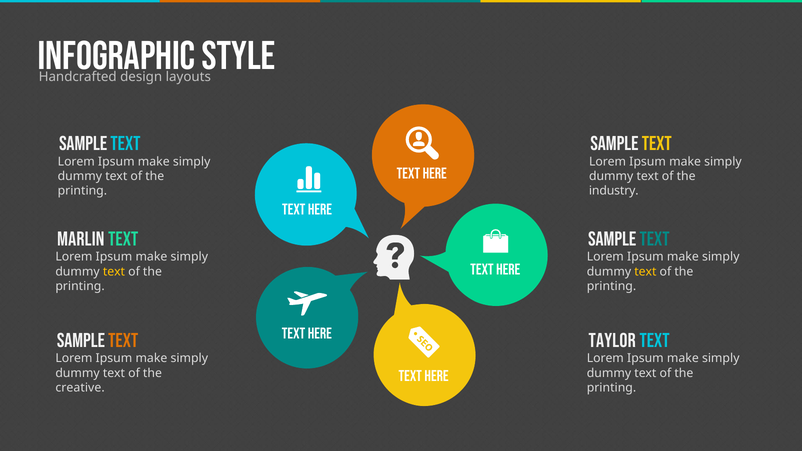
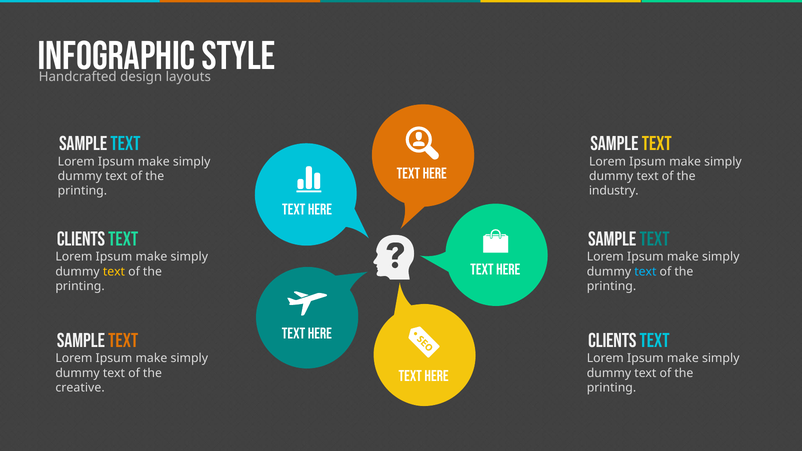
MARLIN: MARLIN -> CLIENTS (81, 239)
text colour: yellow -> light blue (645, 272)
TAYLOR: TAYLOR -> CLIENTS (612, 341)
